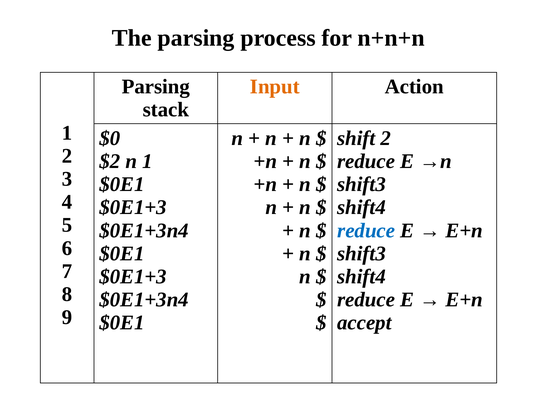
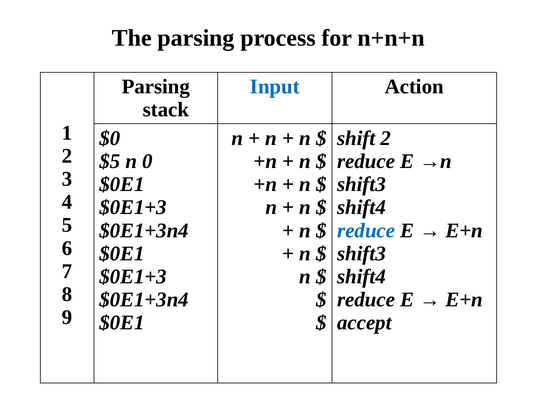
Input colour: orange -> blue (275, 87)
$2: $2 -> $5 (110, 162)
n 1: 1 -> 0 (147, 162)
